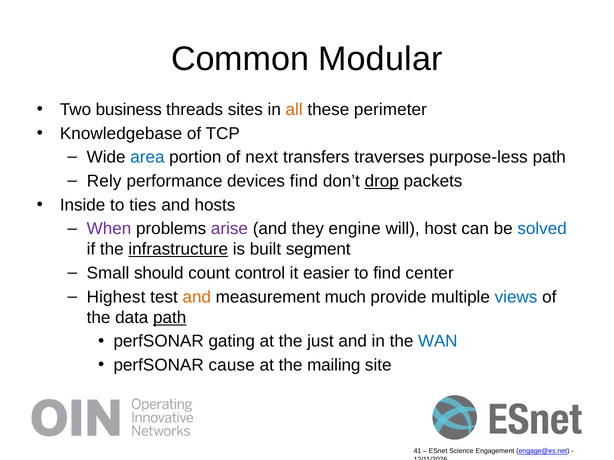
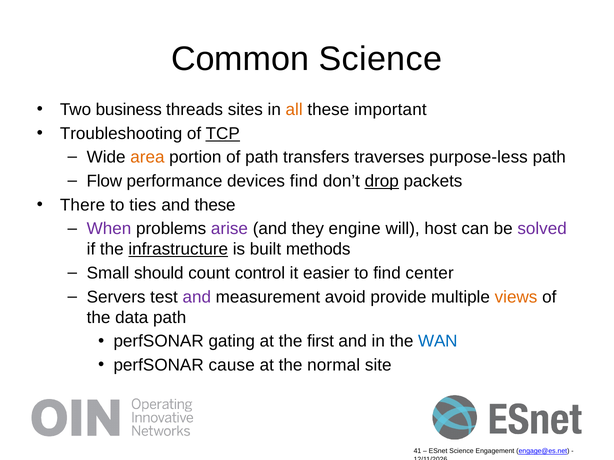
Common Modular: Modular -> Science (380, 59)
perimeter: perimeter -> important (390, 110)
Knowledgebase: Knowledgebase -> Troubleshooting (121, 134)
TCP underline: none -> present (223, 134)
area colour: blue -> orange (147, 157)
of next: next -> path (262, 157)
Rely: Rely -> Flow (104, 181)
Inside: Inside -> There (83, 205)
and hosts: hosts -> these (215, 205)
solved colour: blue -> purple (542, 229)
segment: segment -> methods (318, 250)
Highest: Highest -> Servers (116, 297)
and colour: orange -> purple (197, 297)
much: much -> avoid (345, 297)
views colour: blue -> orange (516, 297)
path underline: present -> none (170, 318)
just: just -> first (321, 342)
mailing: mailing -> normal (334, 366)
